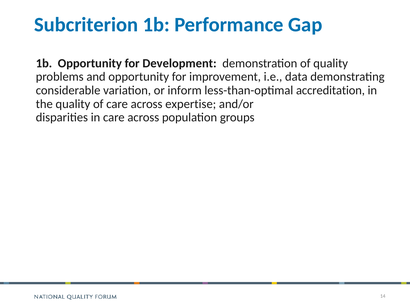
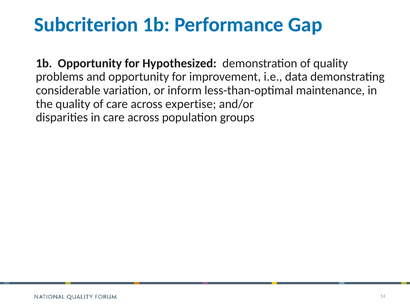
Development: Development -> Hypothesized (179, 63)
accreditation: accreditation -> maintenance (330, 90)
